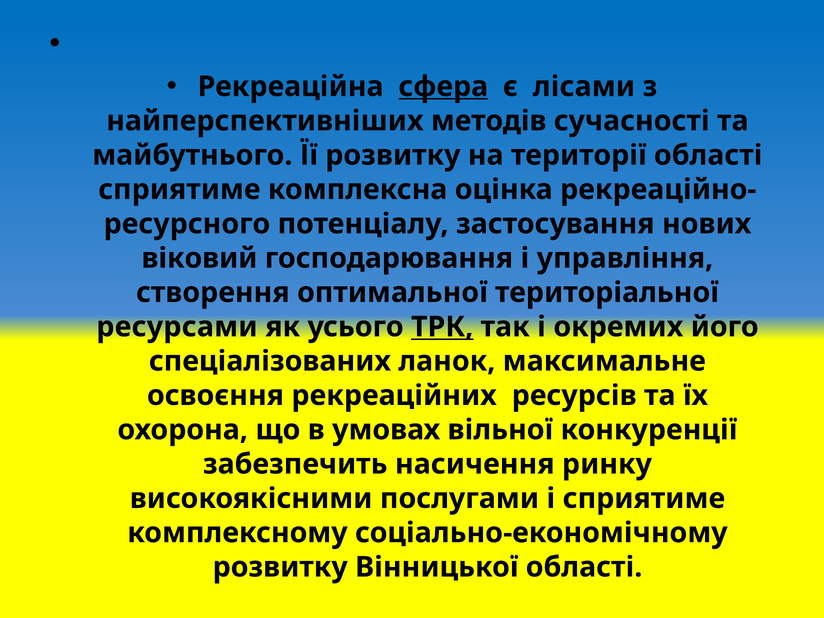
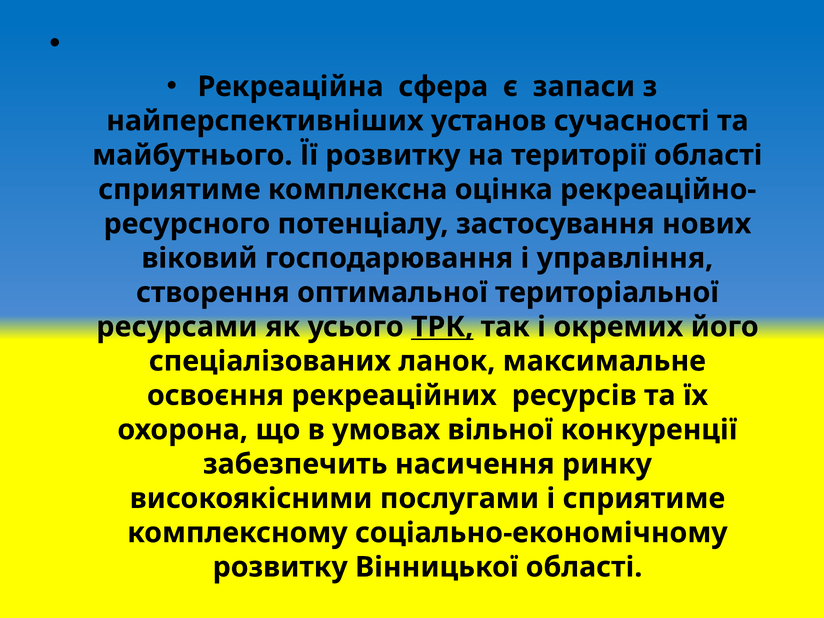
сфера underline: present -> none (443, 87)
лісами: лісами -> запаси (584, 87)
методів: методів -> установ (489, 121)
